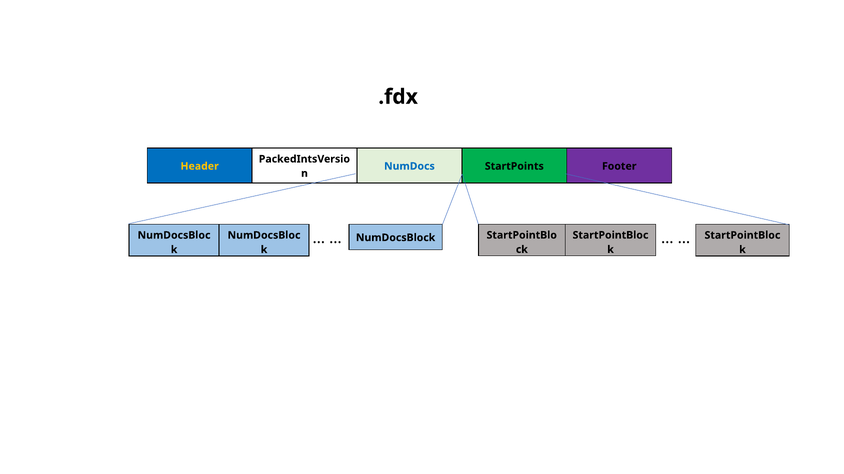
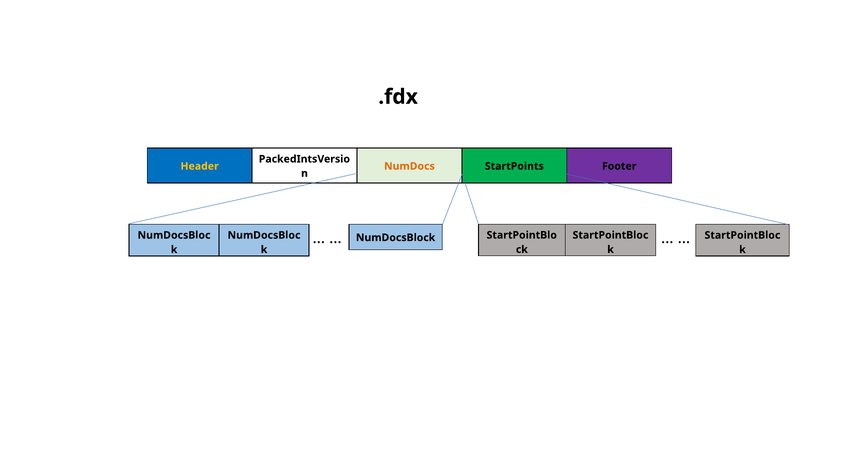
NumDocs colour: blue -> orange (409, 166)
